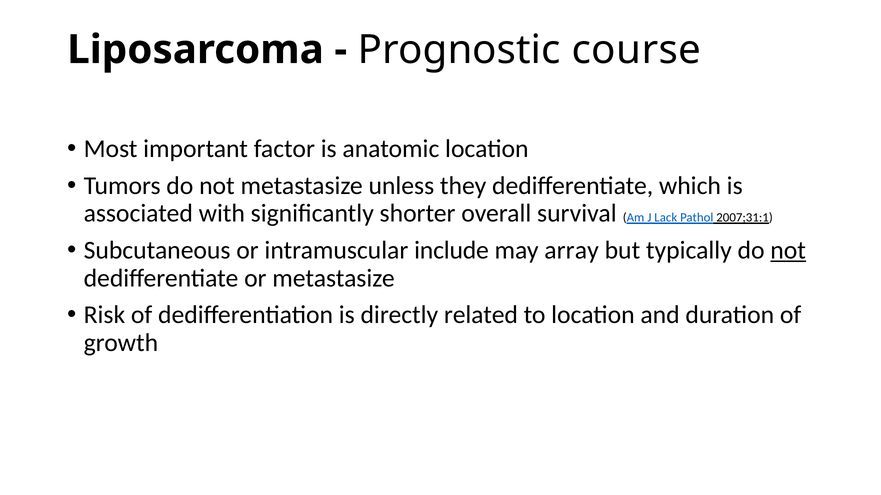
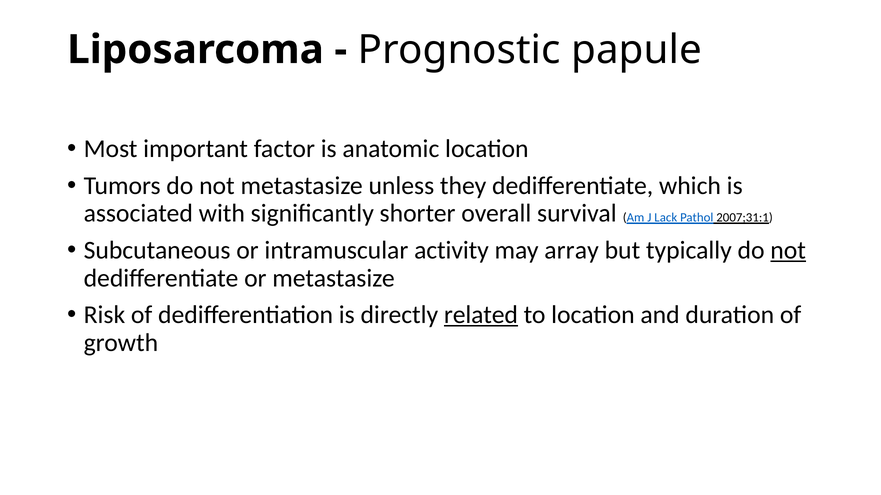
course: course -> papule (637, 50)
include: include -> activity (451, 251)
related underline: none -> present (481, 315)
